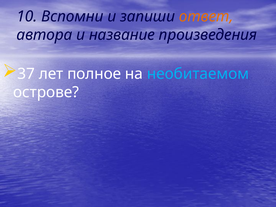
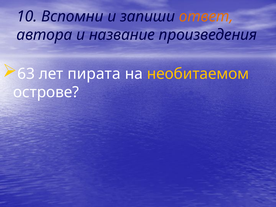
37: 37 -> 63 (26, 74)
полное: полное -> пирата (94, 74)
необитаемом colour: light blue -> yellow (198, 74)
